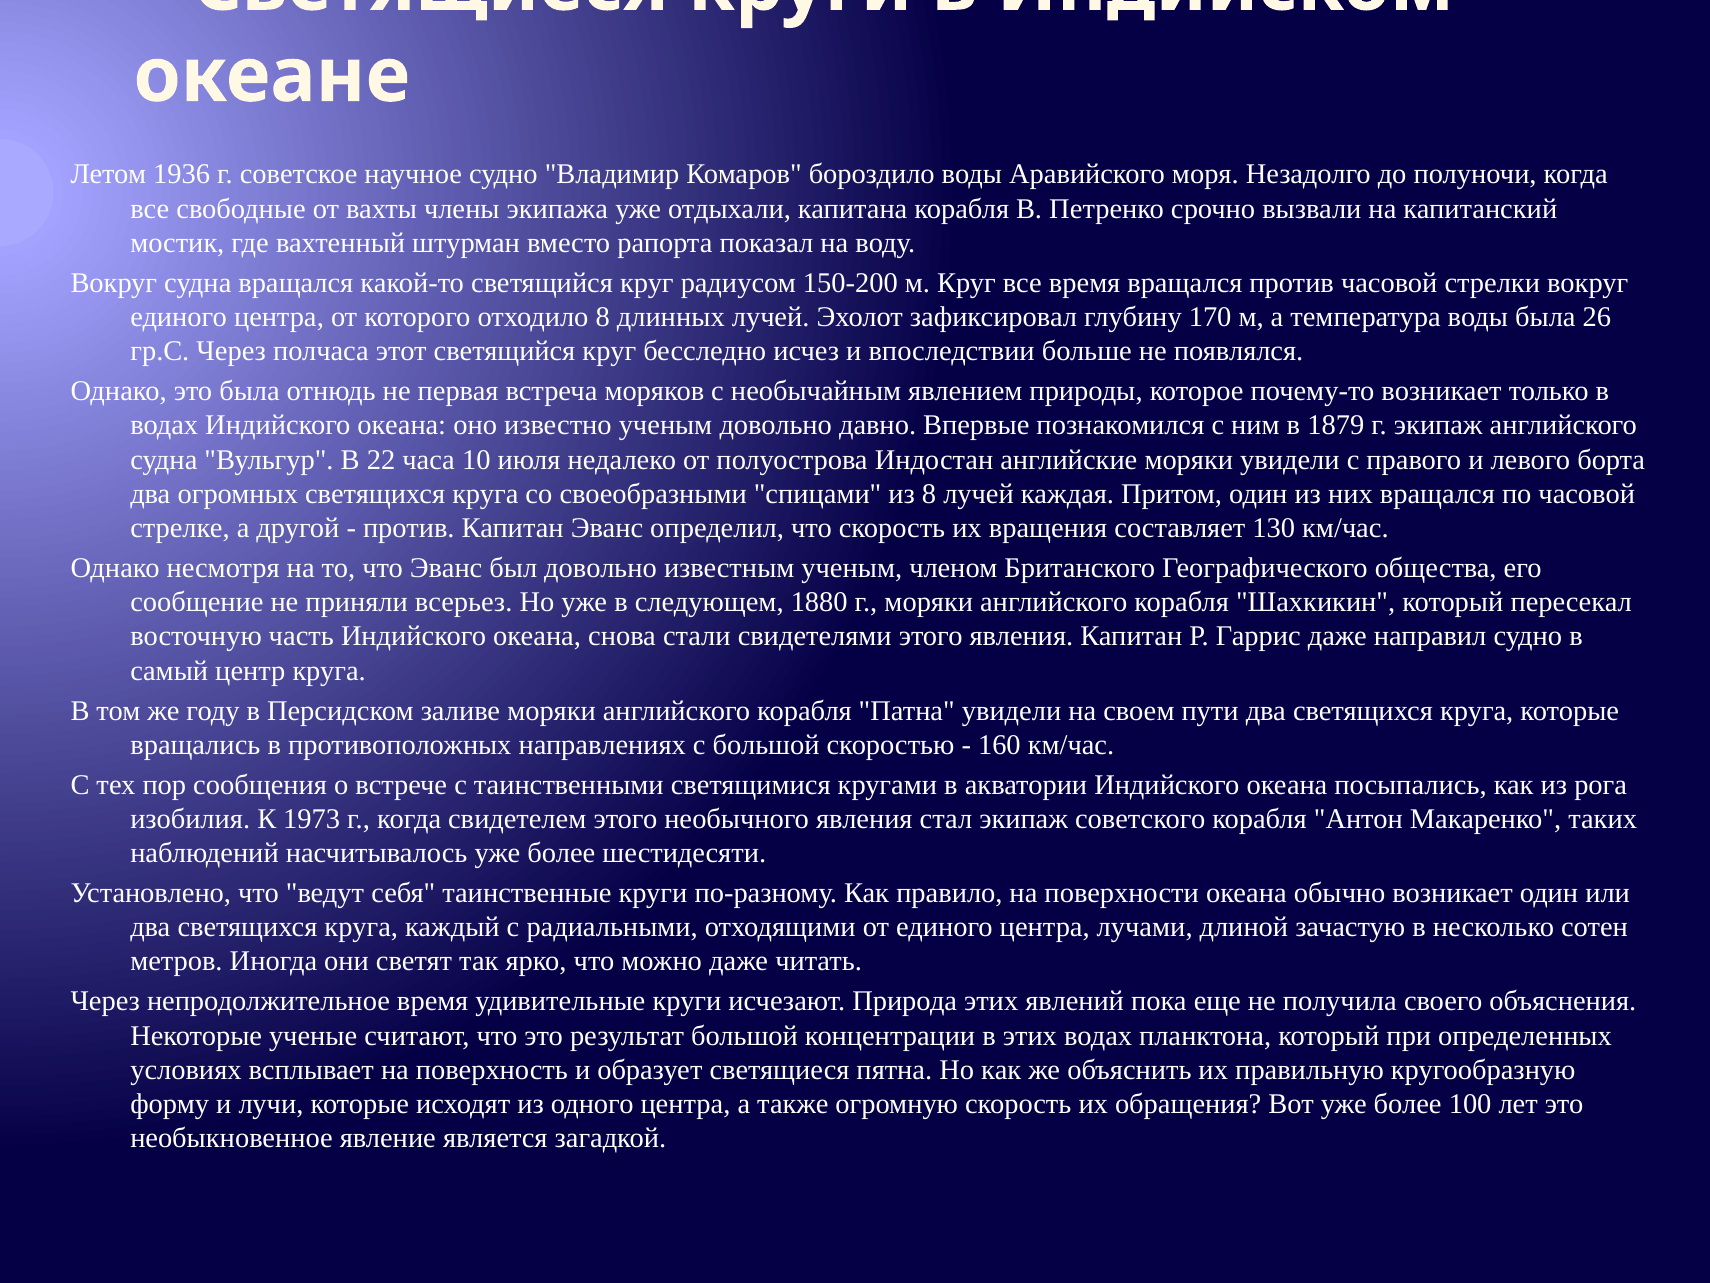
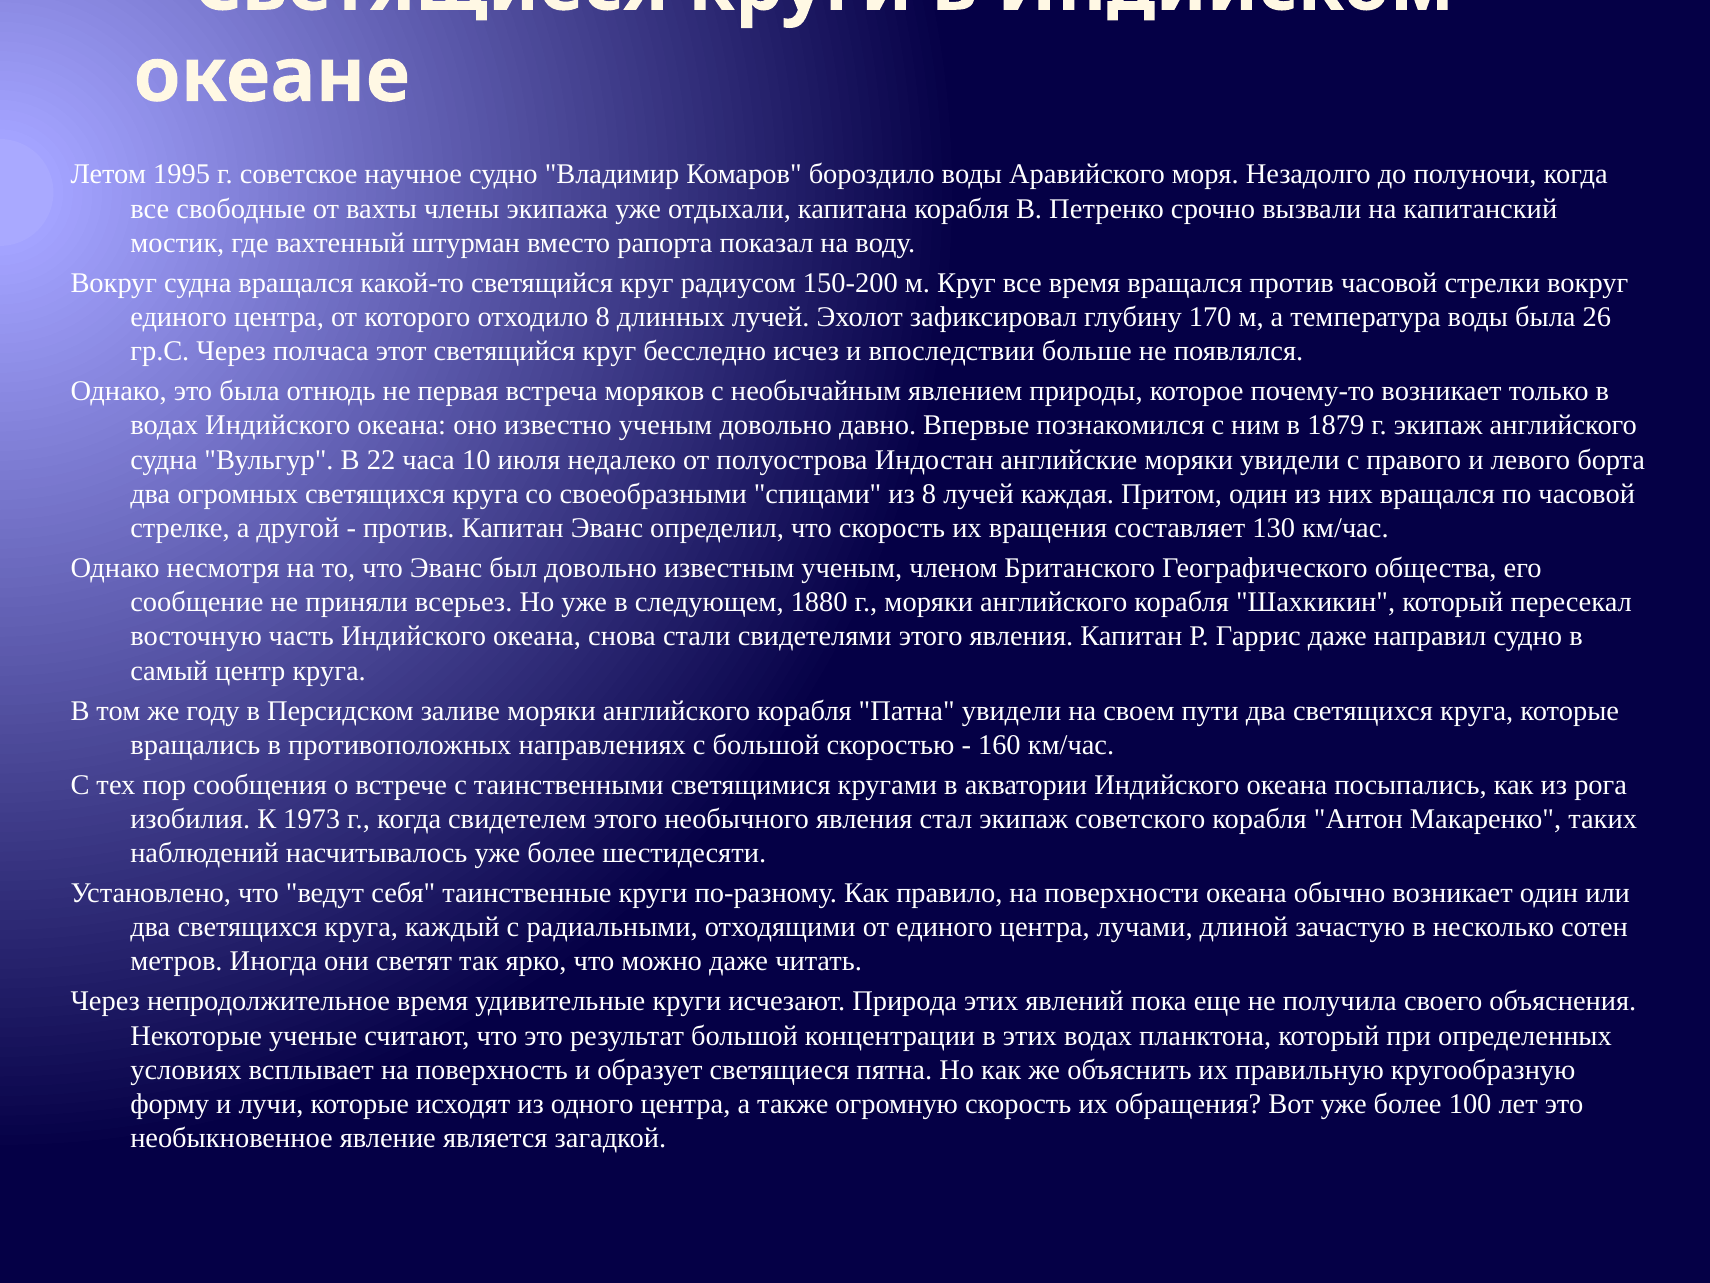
1936: 1936 -> 1995 (182, 174)
